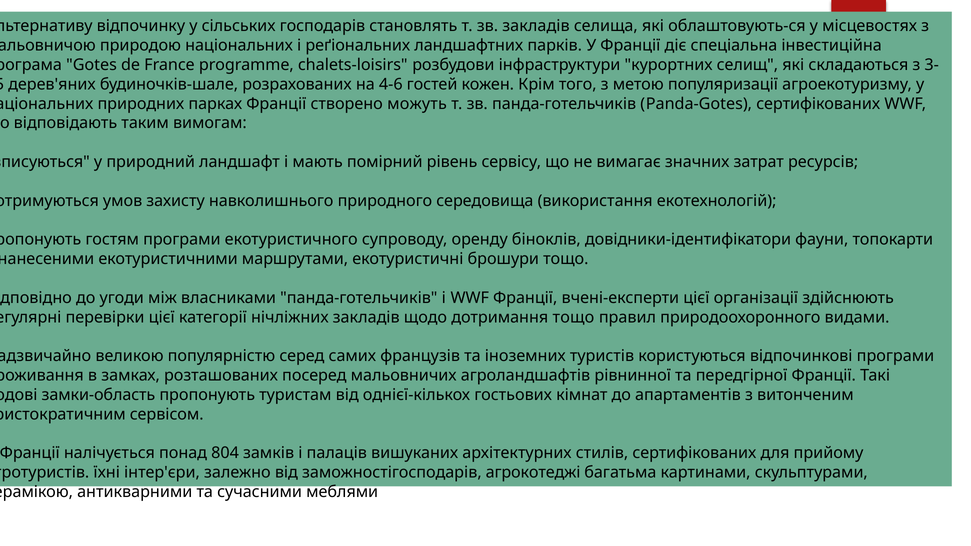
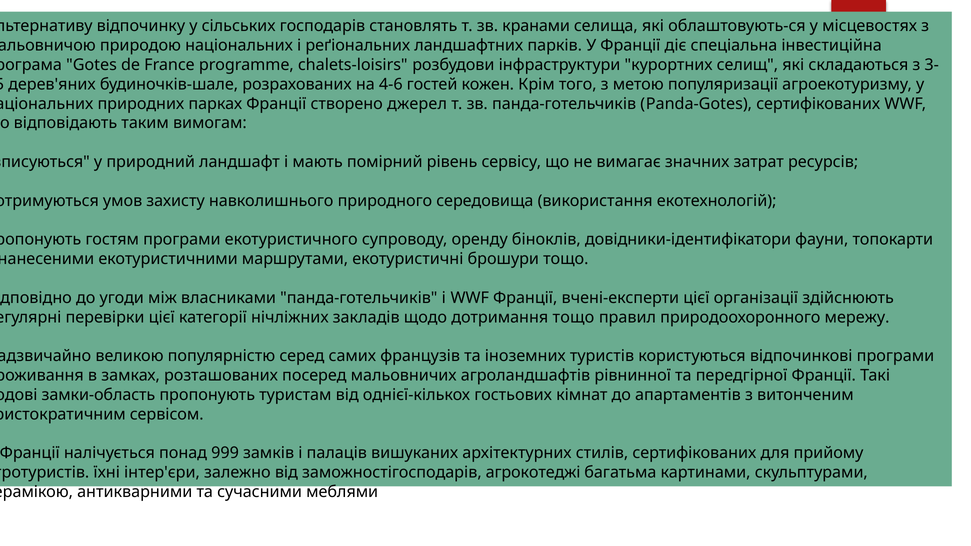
зв закладів: закладів -> кранами (536, 26)
можуть: можуть -> джерел (417, 104)
видами: видами -> мережу (857, 317)
804: 804 -> 999 (225, 453)
